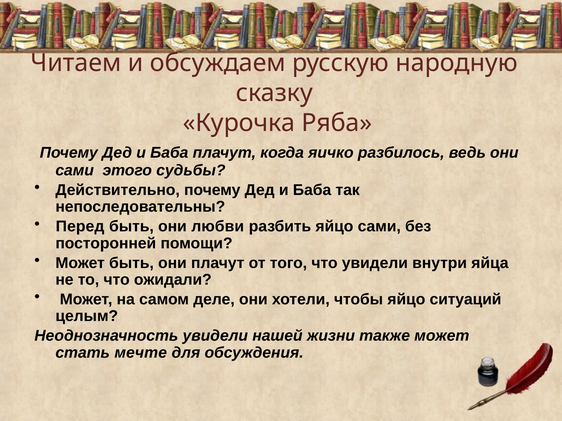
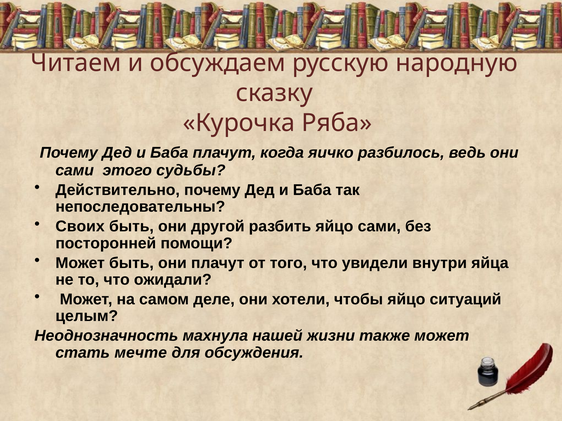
Перед: Перед -> Своих (80, 227)
любви: любви -> другой (218, 227)
Неоднозначность увидели: увидели -> махнула (215, 336)
